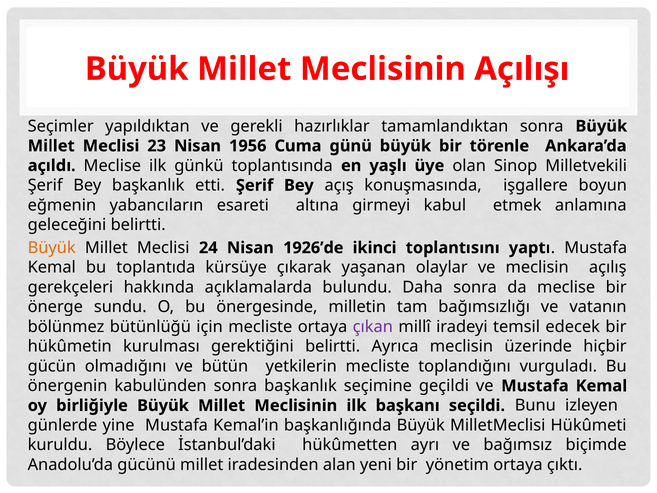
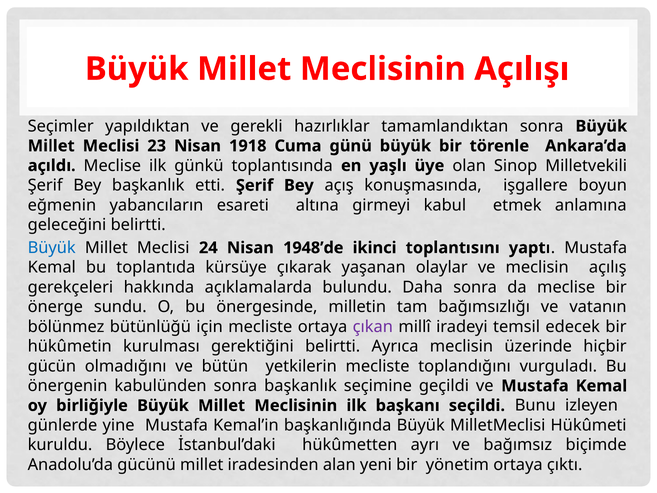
1956: 1956 -> 1918 (248, 146)
Büyük colour: orange -> blue (52, 248)
1926’de: 1926’de -> 1948’de (313, 248)
